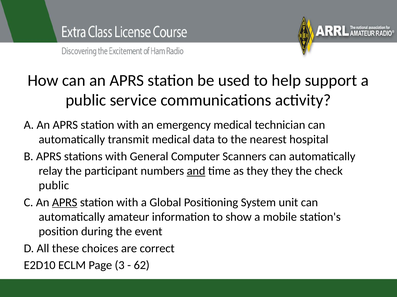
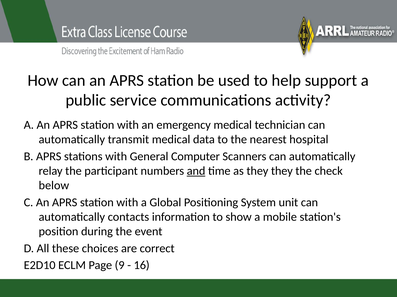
public: public -> below (54, 186)
APRS underline: present -> none (65, 203)
amateur: amateur -> contacts (128, 217)
3: 3 -> 9 (120, 266)
62: 62 -> 16 (142, 266)
